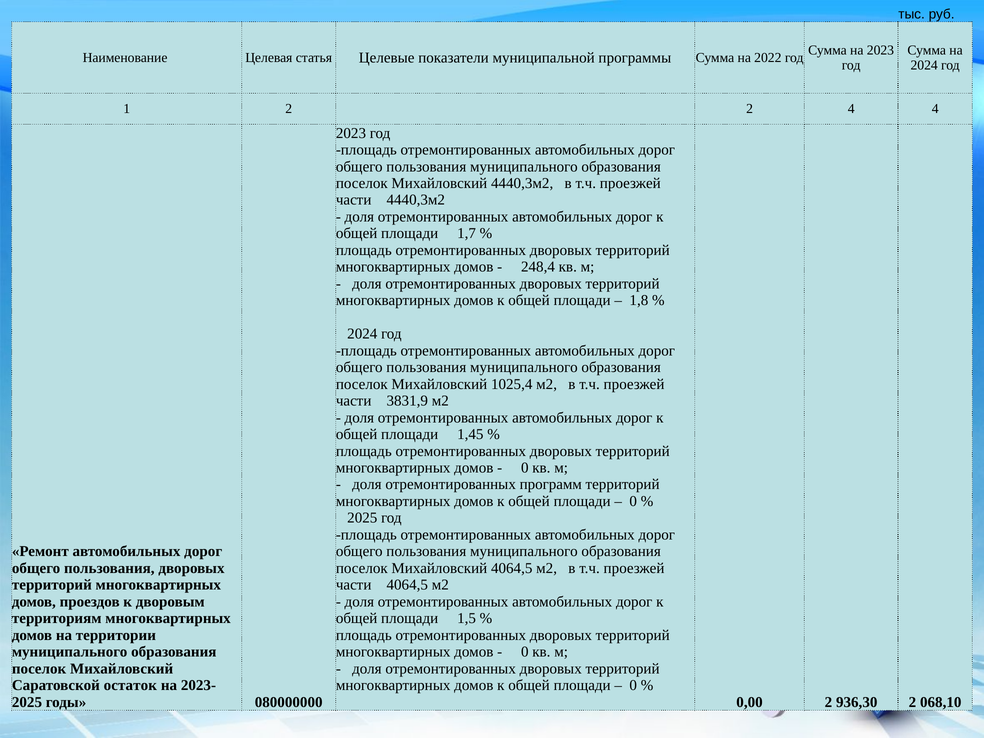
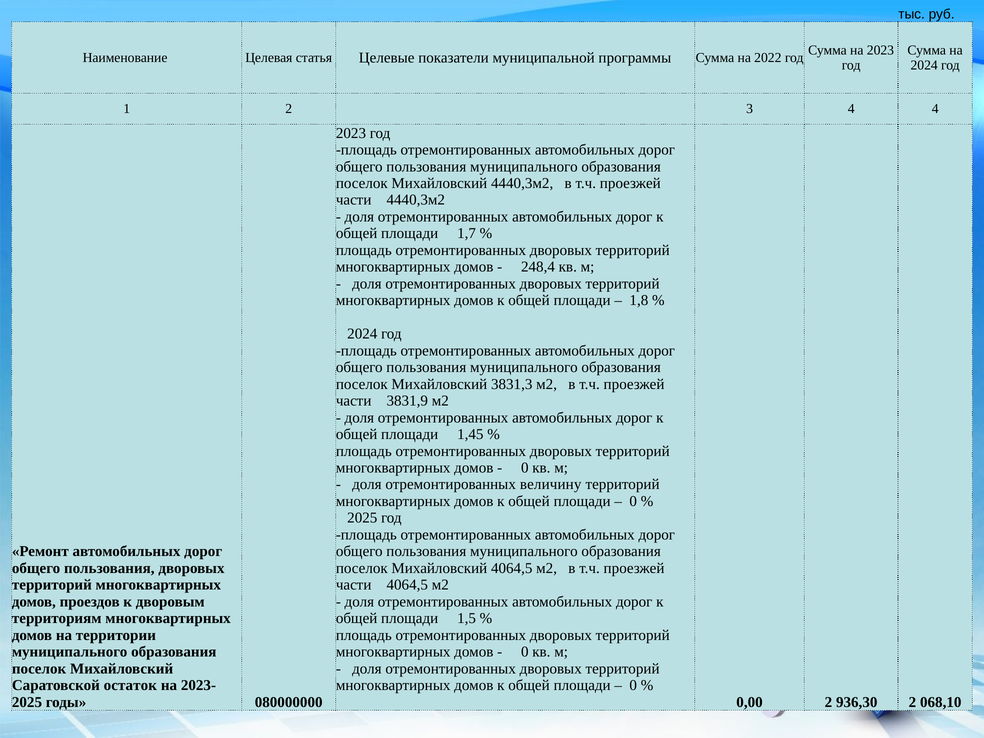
2 2: 2 -> 3 (750, 109)
1025,4: 1025,4 -> 3831,3 (512, 384)
программ: программ -> величину (551, 485)
